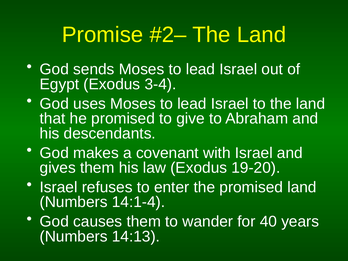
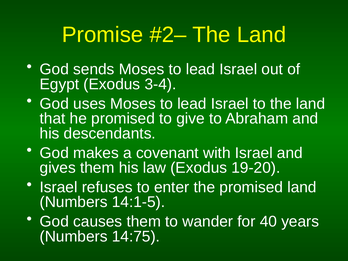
14:1-4: 14:1-4 -> 14:1-5 (139, 202)
14:13: 14:13 -> 14:75 (136, 236)
